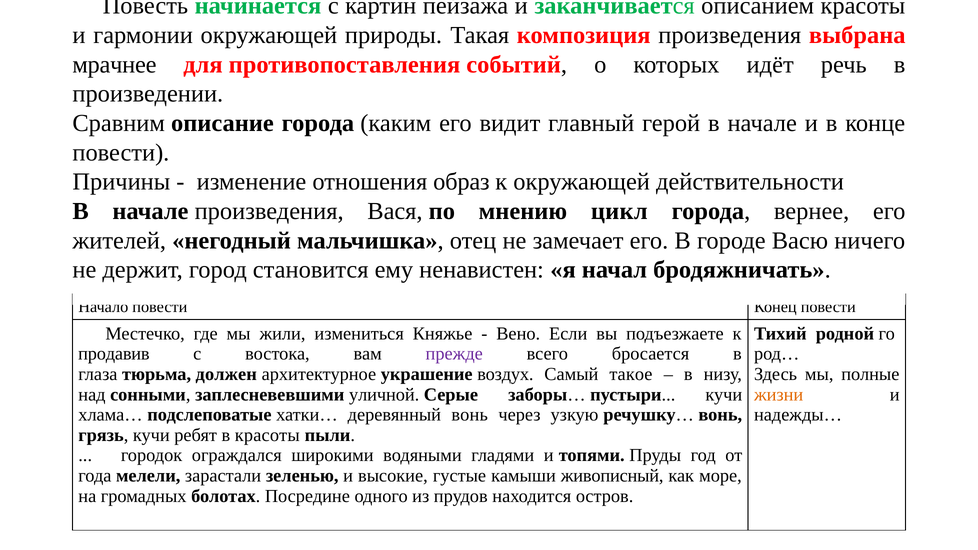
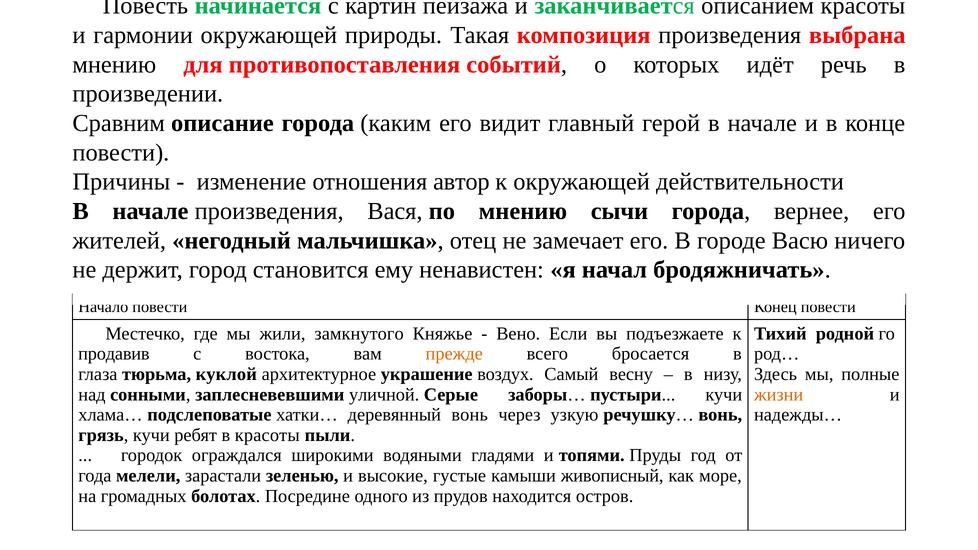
мрачнее: мрачнее -> мнению (114, 65)
образ: образ -> автор (461, 182)
цикл: цикл -> сычи (619, 211)
измениться: измениться -> замкнутого (359, 334)
прежде colour: purple -> orange (454, 354)
должен: должен -> куклой (226, 374)
такое: такое -> весну (631, 374)
